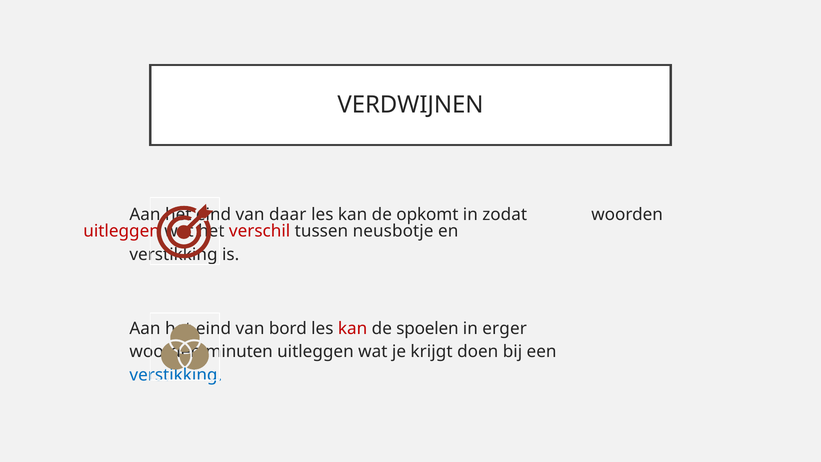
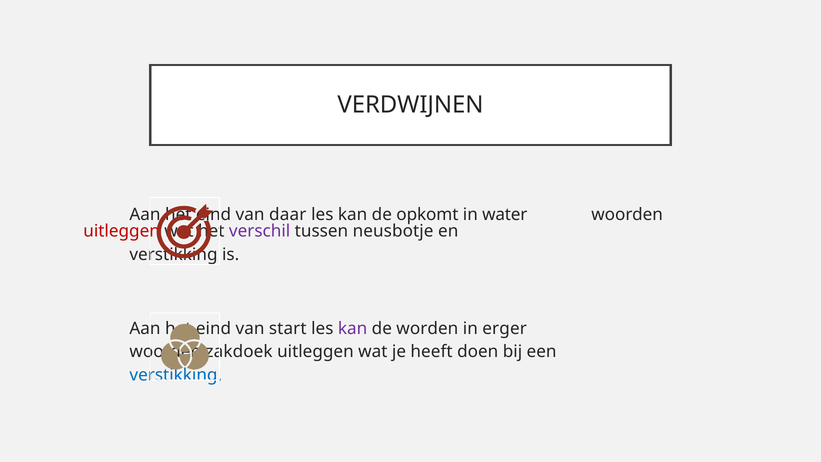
zodat: zodat -> water (505, 215)
verschil colour: red -> purple (260, 231)
bord: bord -> start (288, 328)
kan colour: red -> purple (353, 328)
spoelen: spoelen -> worden (427, 328)
minuten: minuten -> zakdoek (239, 352)
krijgt: krijgt -> heeft (432, 352)
